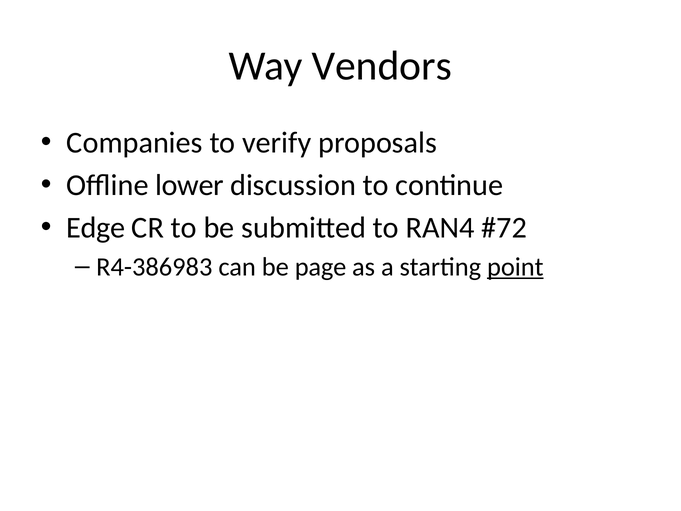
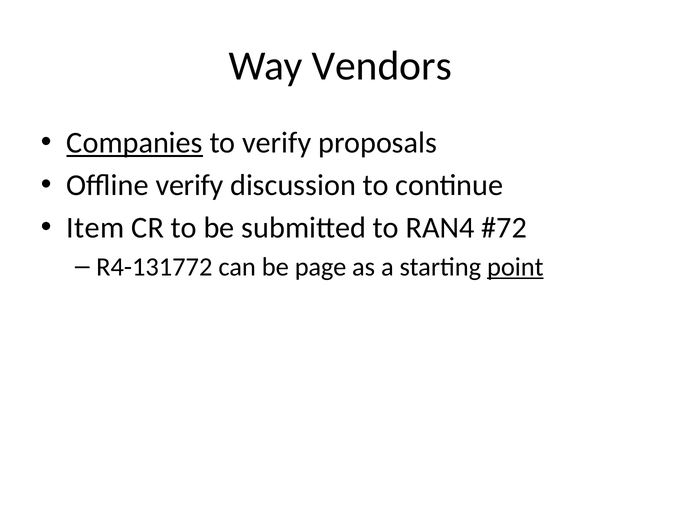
Companies underline: none -> present (135, 143)
Offline lower: lower -> verify (190, 185)
Edge: Edge -> Item (95, 228)
R4-386983: R4-386983 -> R4-131772 (154, 267)
